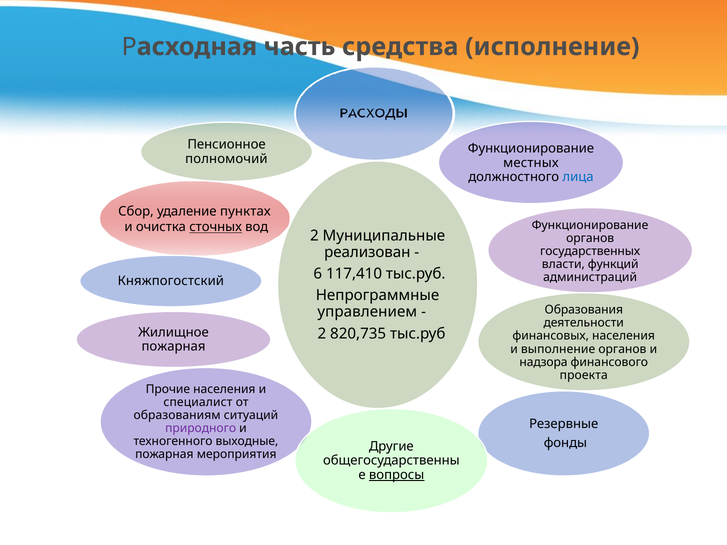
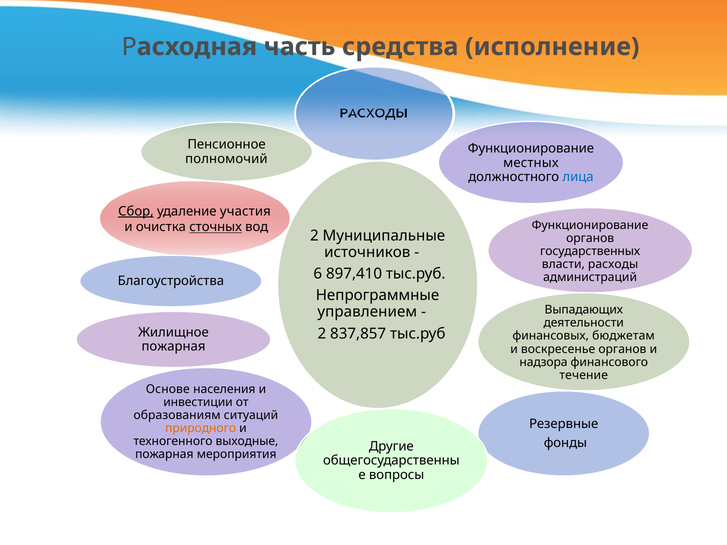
Сбор underline: none -> present (136, 211)
пунктах: пунктах -> участия (245, 211)
реализован: реализован -> источников (367, 252)
функций: функций -> расходы (613, 264)
117,410: 117,410 -> 897,410 (354, 274)
Княжпогостский: Княжпогостский -> Благоустройства (171, 281)
Образования: Образования -> Выпадающих (584, 310)
820,735: 820,735 -> 837,857 (358, 334)
финансовых населения: населения -> бюджетам (623, 336)
выполнение: выполнение -> воскресенье (558, 349)
проекта: проекта -> течение (584, 375)
Прочие: Прочие -> Основе (168, 389)
специалист: специалист -> инвестиции (198, 402)
природного colour: purple -> orange (201, 428)
вопросы underline: present -> none (397, 475)
